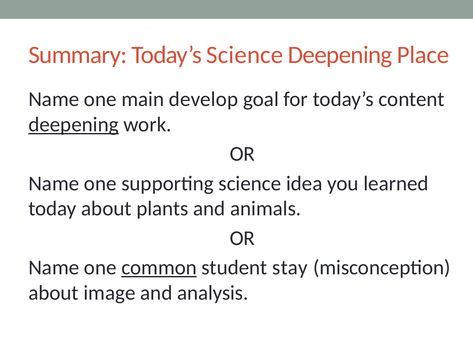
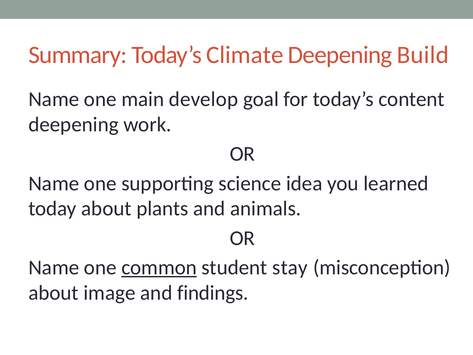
Today’s Science: Science -> Climate (245, 55)
Place: Place -> Build (423, 55)
deepening underline: present -> none (73, 124)
analysis: analysis -> findings (213, 293)
